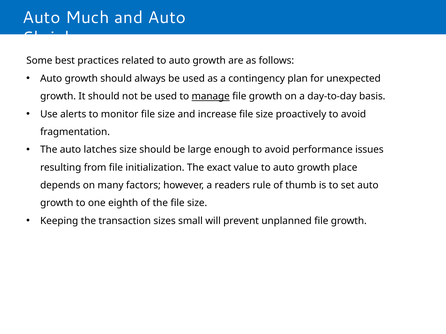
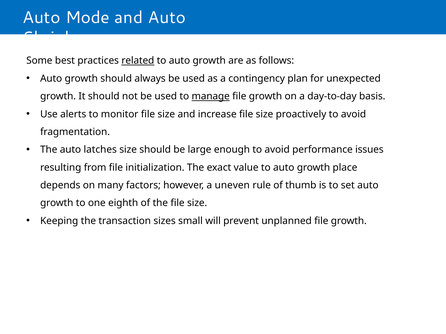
Much: Much -> Mode (87, 18)
related underline: none -> present (138, 61)
readers: readers -> uneven (232, 186)
